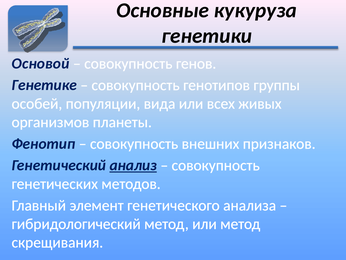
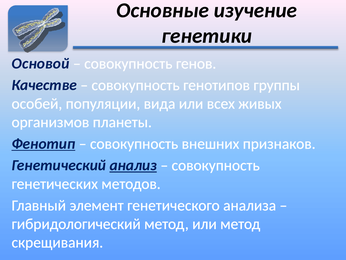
кукуруза: кукуруза -> изучение (255, 10)
Генетике: Генетике -> Качестве (44, 85)
Фенотип underline: none -> present (43, 143)
